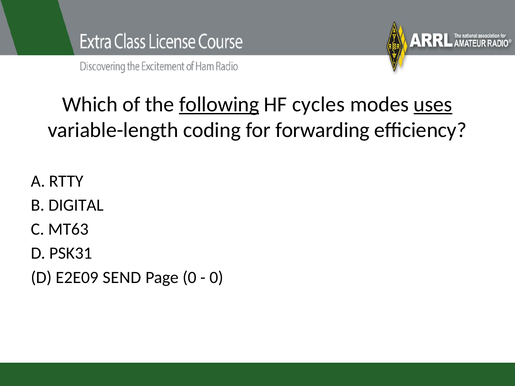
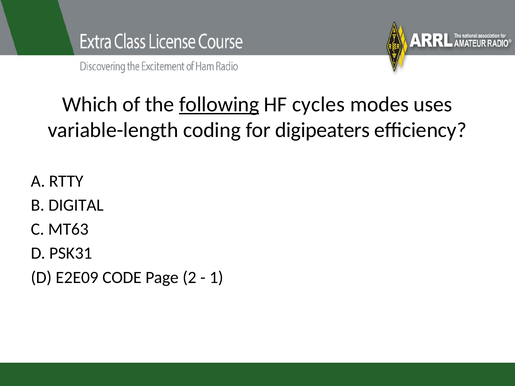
uses underline: present -> none (433, 104)
forwarding: forwarding -> digipeaters (323, 130)
SEND: SEND -> CODE (122, 278)
Page 0: 0 -> 2 (189, 278)
0: 0 -> 1 (216, 278)
